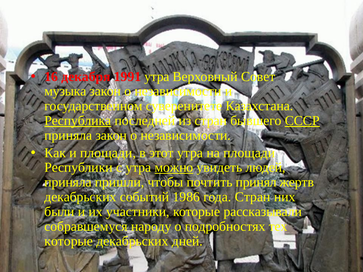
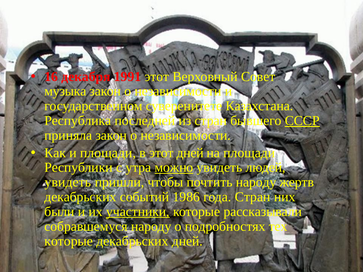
1991 утра: утра -> этот (157, 77)
Республика underline: present -> none (78, 121)
этот утра: утра -> дней (190, 153)
приняла: приняла -> увидеть (68, 182)
почтить принял: принял -> народу (256, 182)
участники underline: none -> present (138, 212)
